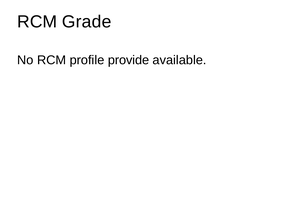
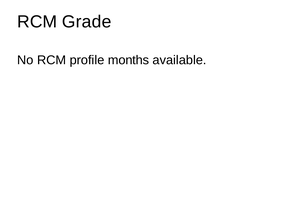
provide: provide -> months (129, 60)
